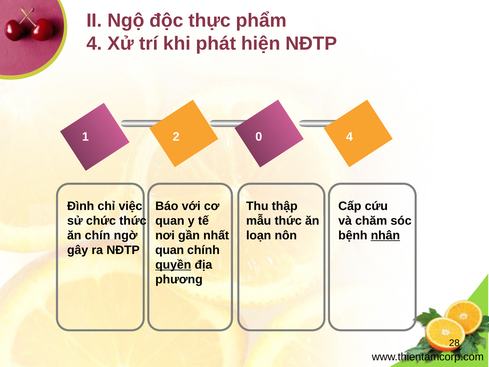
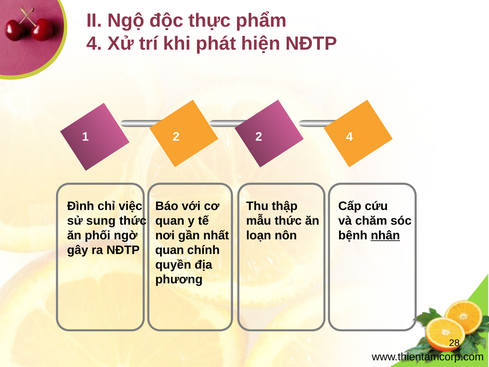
2 0: 0 -> 2 (259, 137)
chức: chức -> sung (101, 221)
chín: chín -> phối (98, 235)
quyền underline: present -> none (173, 265)
